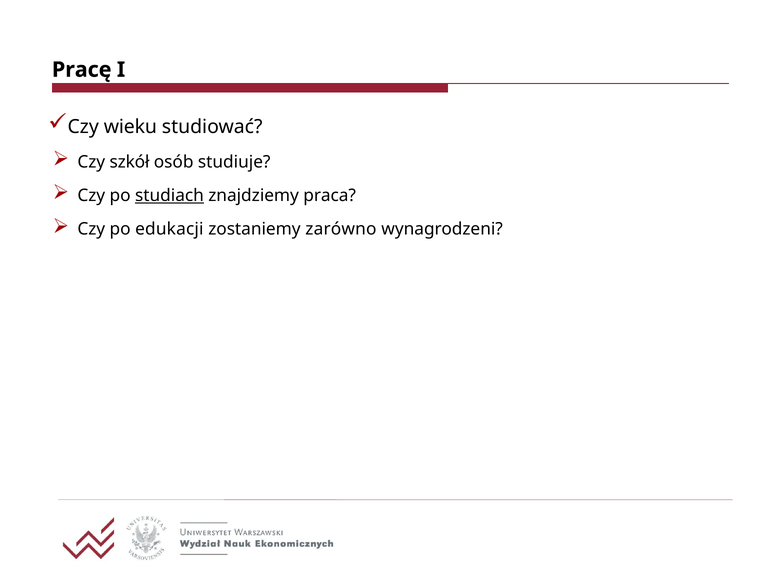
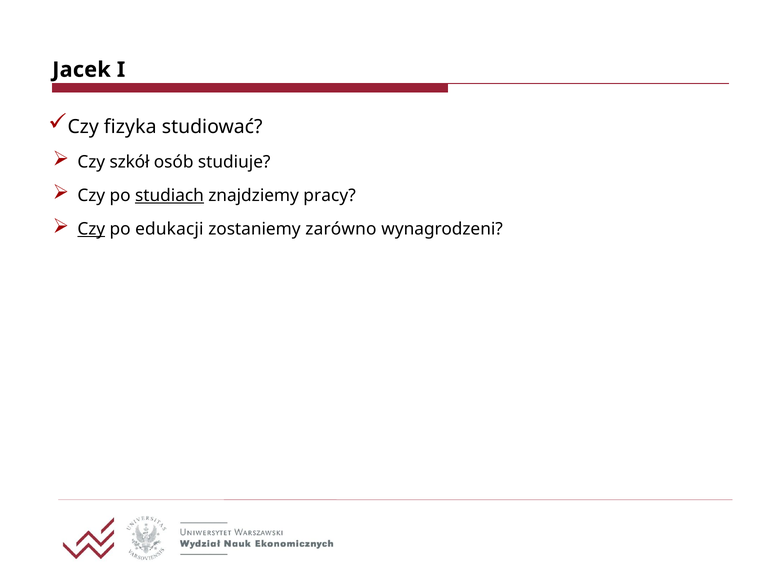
Pracę: Pracę -> Jacek (81, 70)
wieku: wieku -> fizyka (130, 127)
praca: praca -> pracy (330, 196)
Czy underline: none -> present (91, 229)
